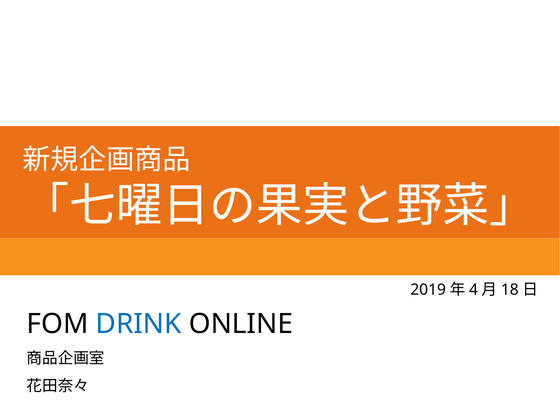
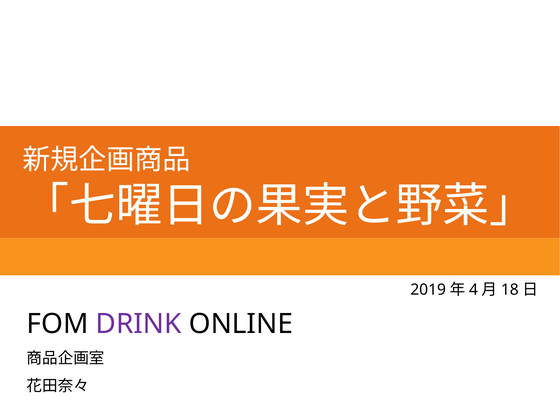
DRINK colour: blue -> purple (139, 324)
